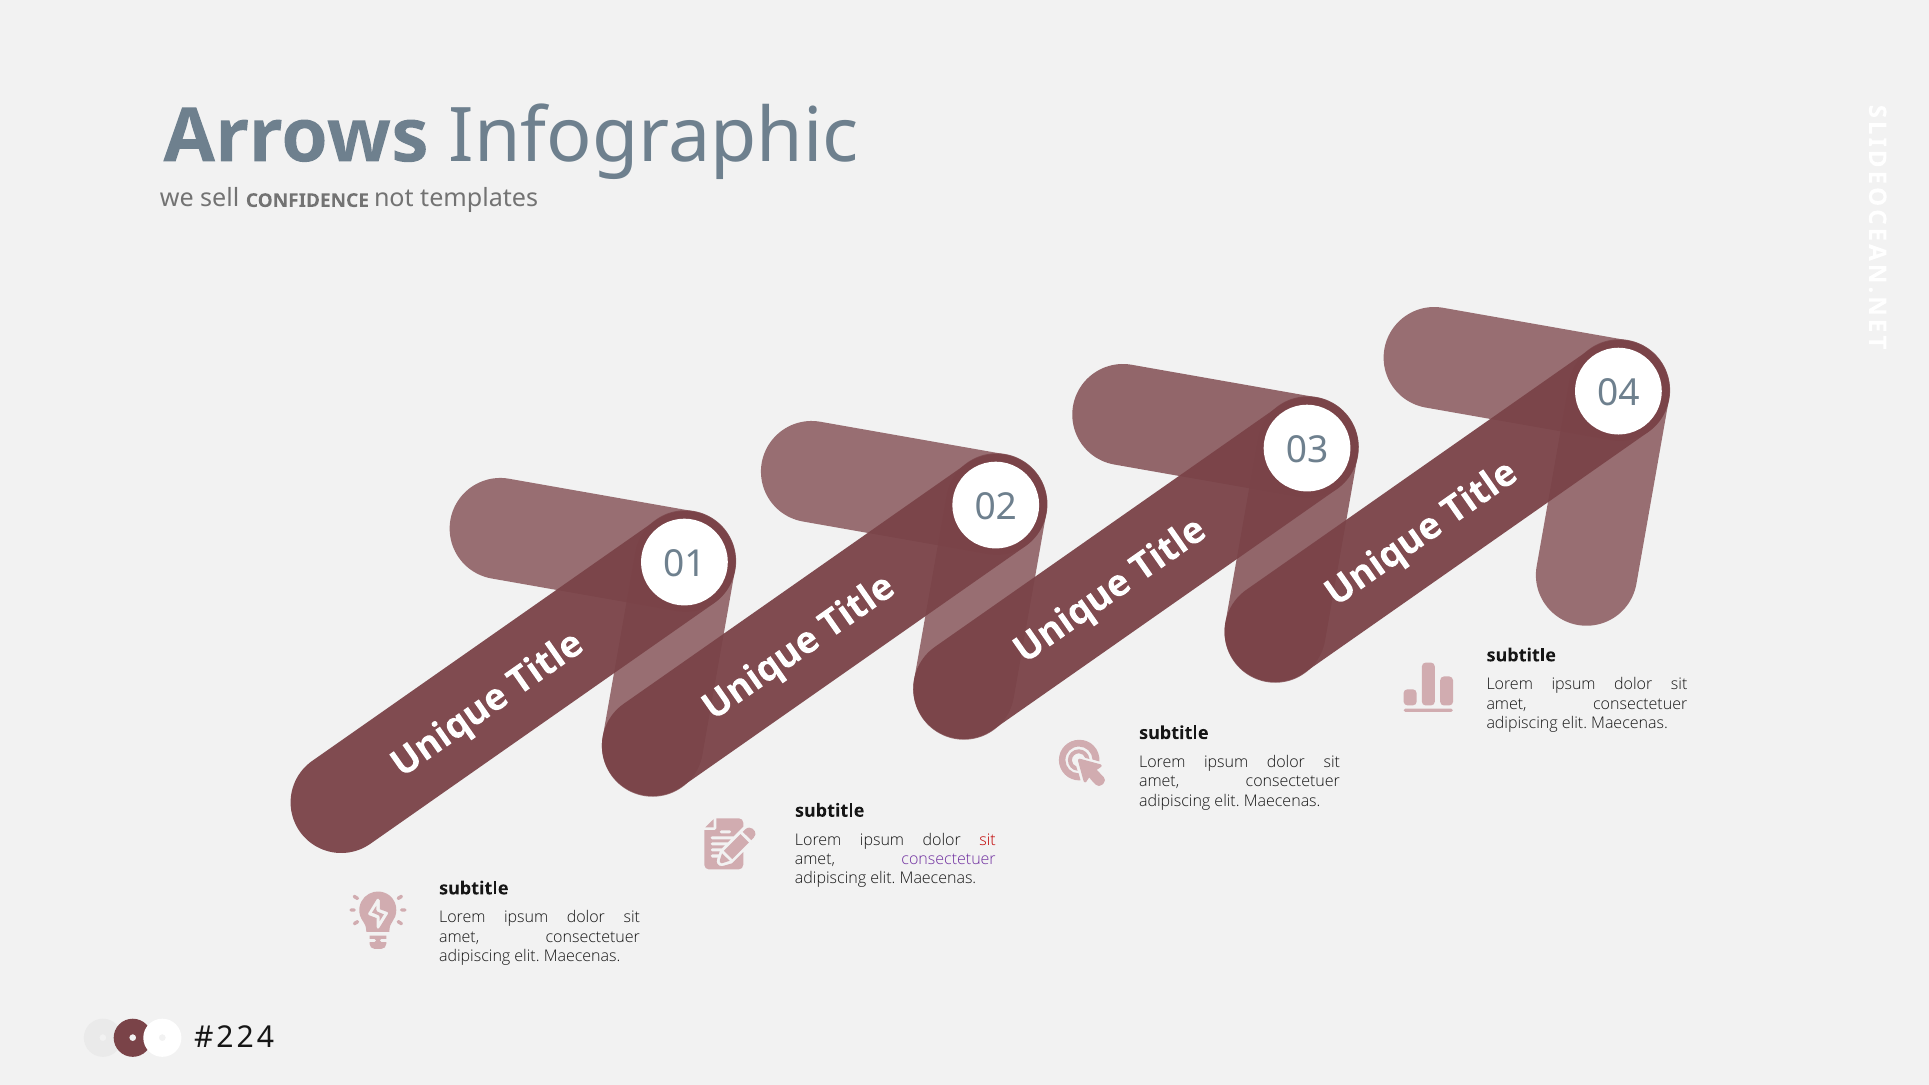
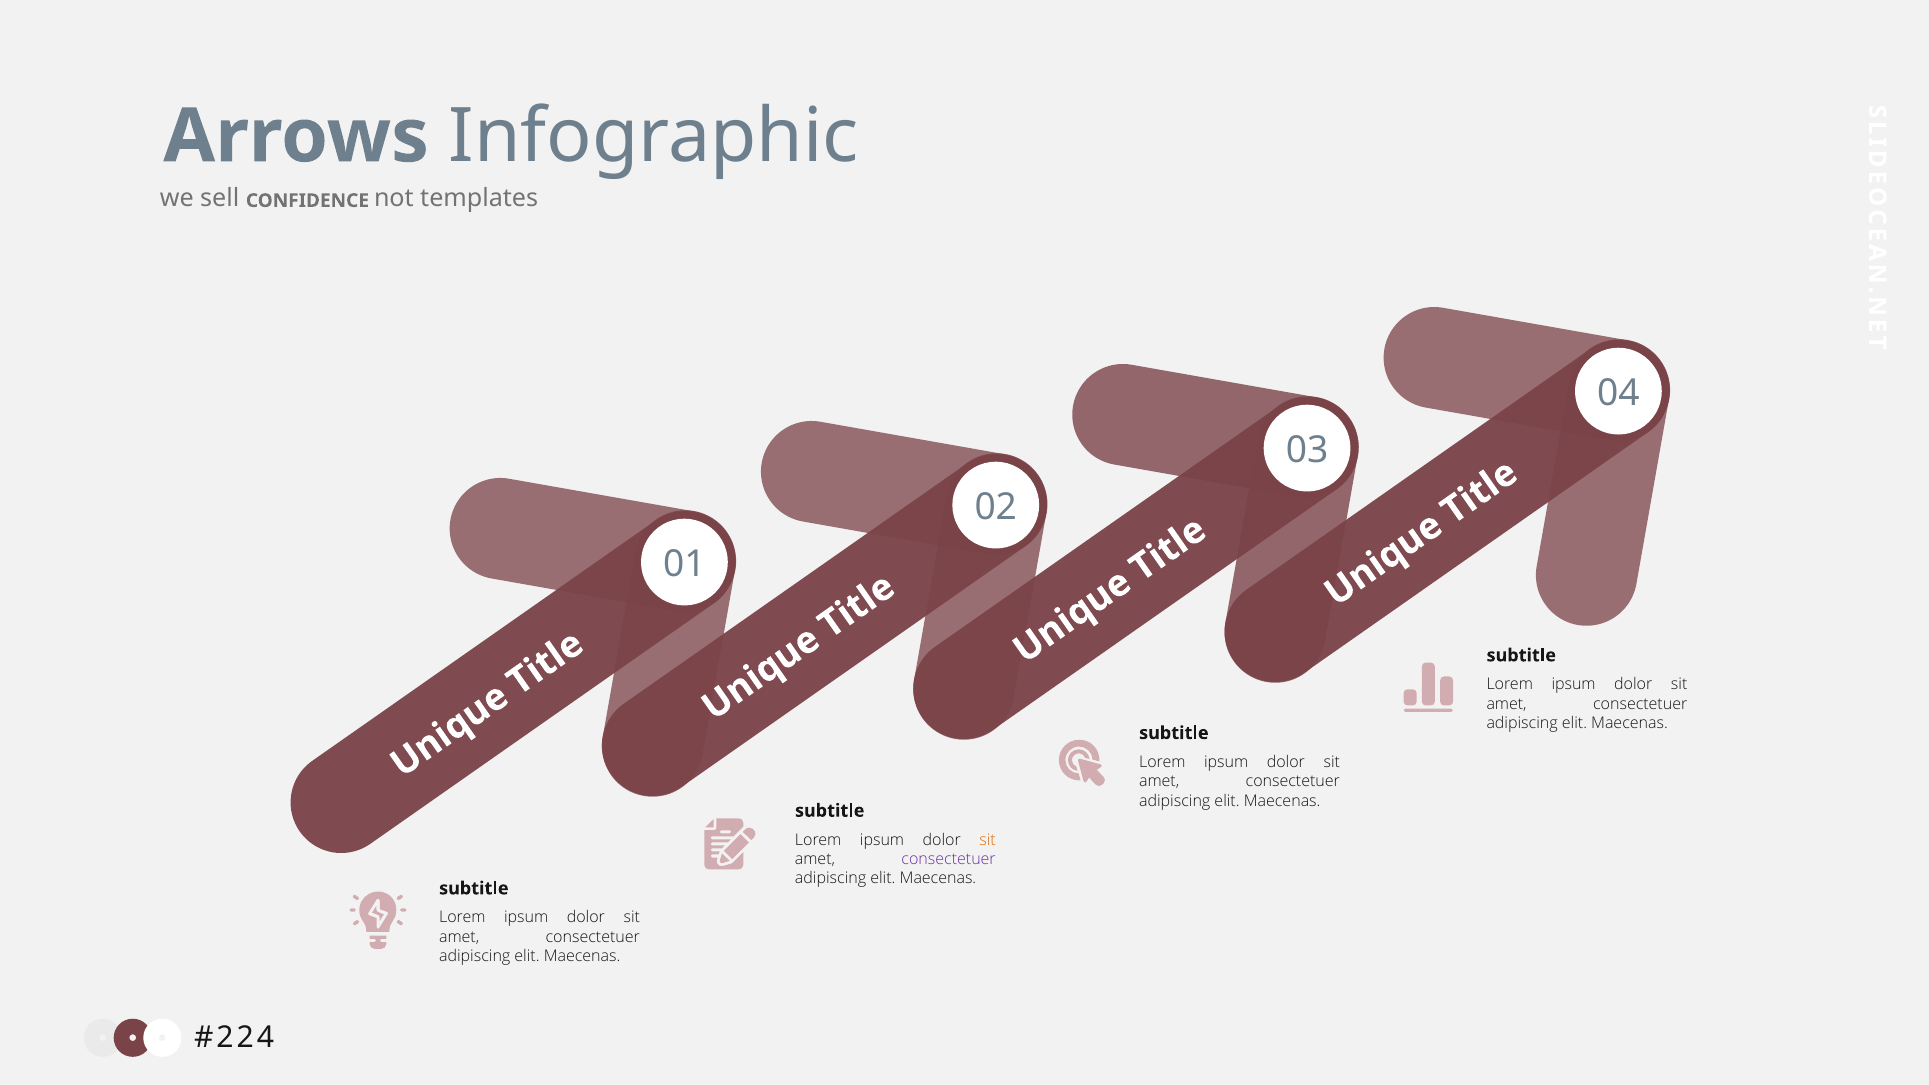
sit colour: red -> orange (988, 840)
